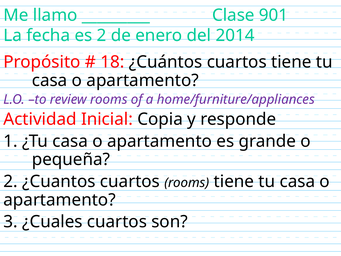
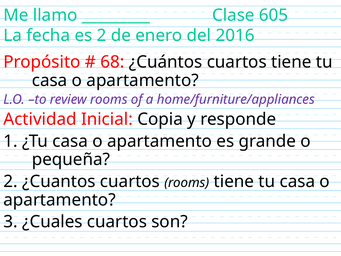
901: 901 -> 605 (274, 15)
2014: 2014 -> 2016 (235, 36)
18: 18 -> 68 (112, 62)
